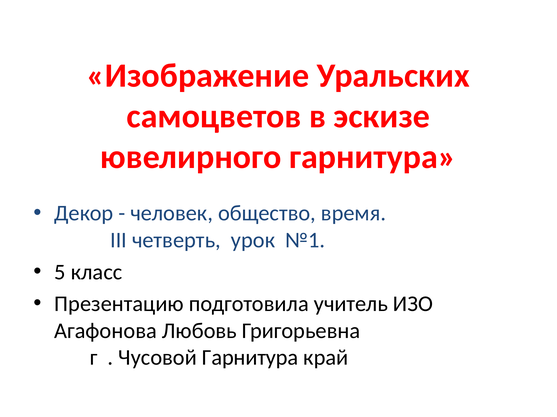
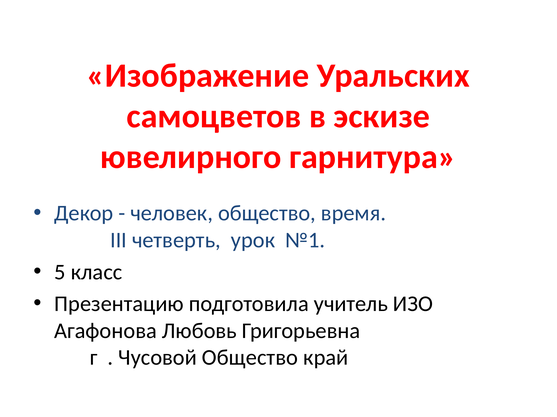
Чусовой Гарнитура: Гарнитура -> Общество (250, 358)
